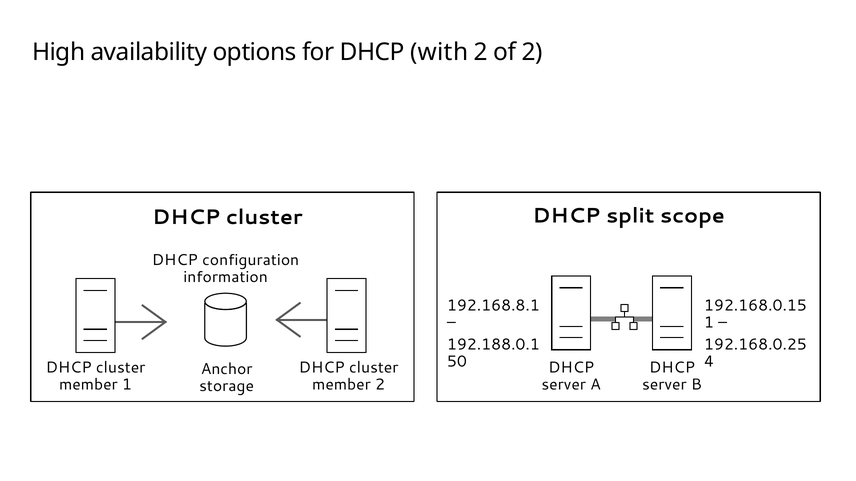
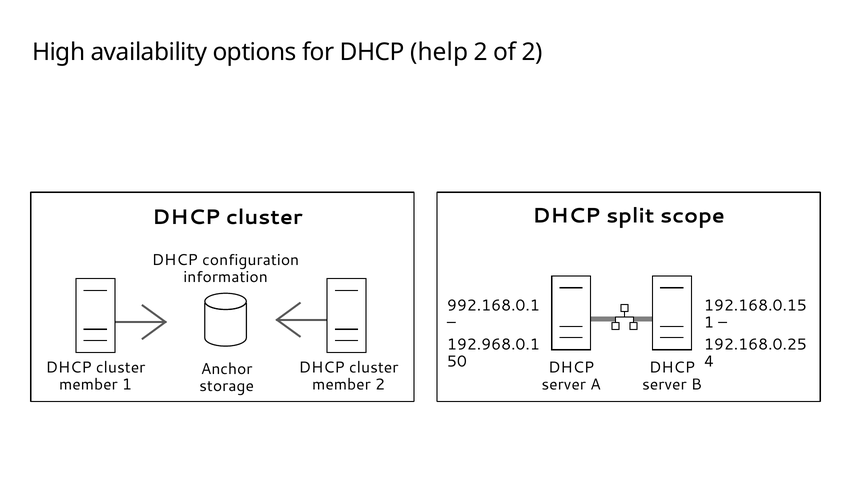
with: with -> help (439, 52)
192.168.8.1: 192.168.8.1 -> 992.168.0.1 (493, 306)
192.188.0.1: 192.188.0.1 -> 192.968.0.1 (493, 345)
